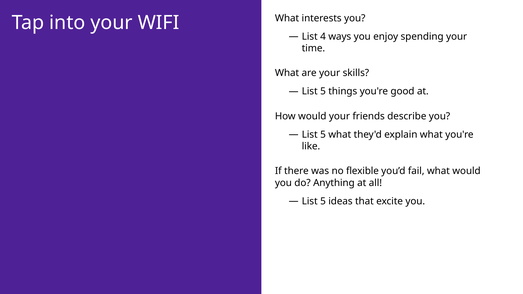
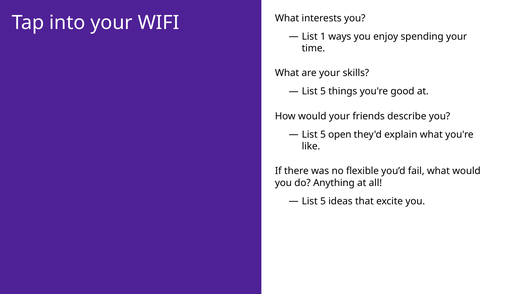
4: 4 -> 1 (323, 37)
5 what: what -> open (340, 135)
